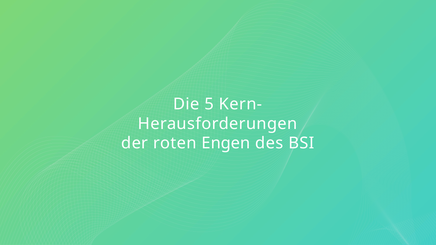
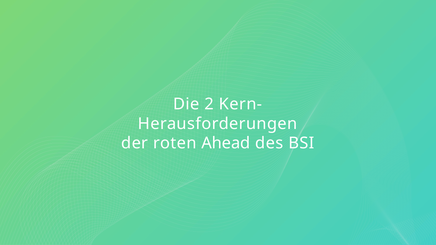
5: 5 -> 2 (209, 104)
Engen: Engen -> Ahead (226, 143)
